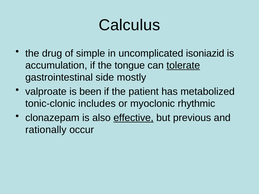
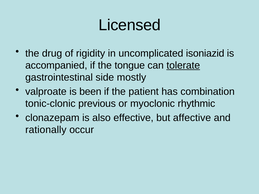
Calculus: Calculus -> Licensed (130, 25)
simple: simple -> rigidity (91, 53)
accumulation: accumulation -> accompanied (56, 65)
metabolized: metabolized -> combination (208, 92)
includes: includes -> previous (97, 104)
effective underline: present -> none (134, 118)
previous: previous -> affective (192, 118)
